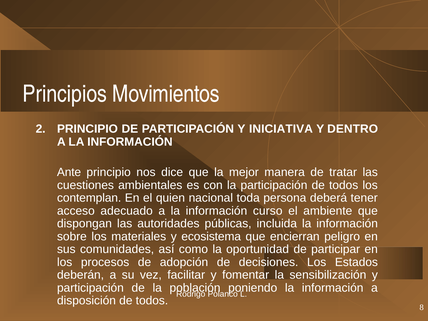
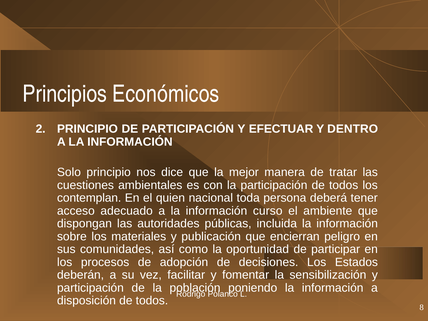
Movimientos: Movimientos -> Económicos (166, 94)
INICIATIVA: INICIATIVA -> EFECTUAR (281, 129)
Ante: Ante -> Solo (69, 172)
ecosistema: ecosistema -> publicación (211, 237)
